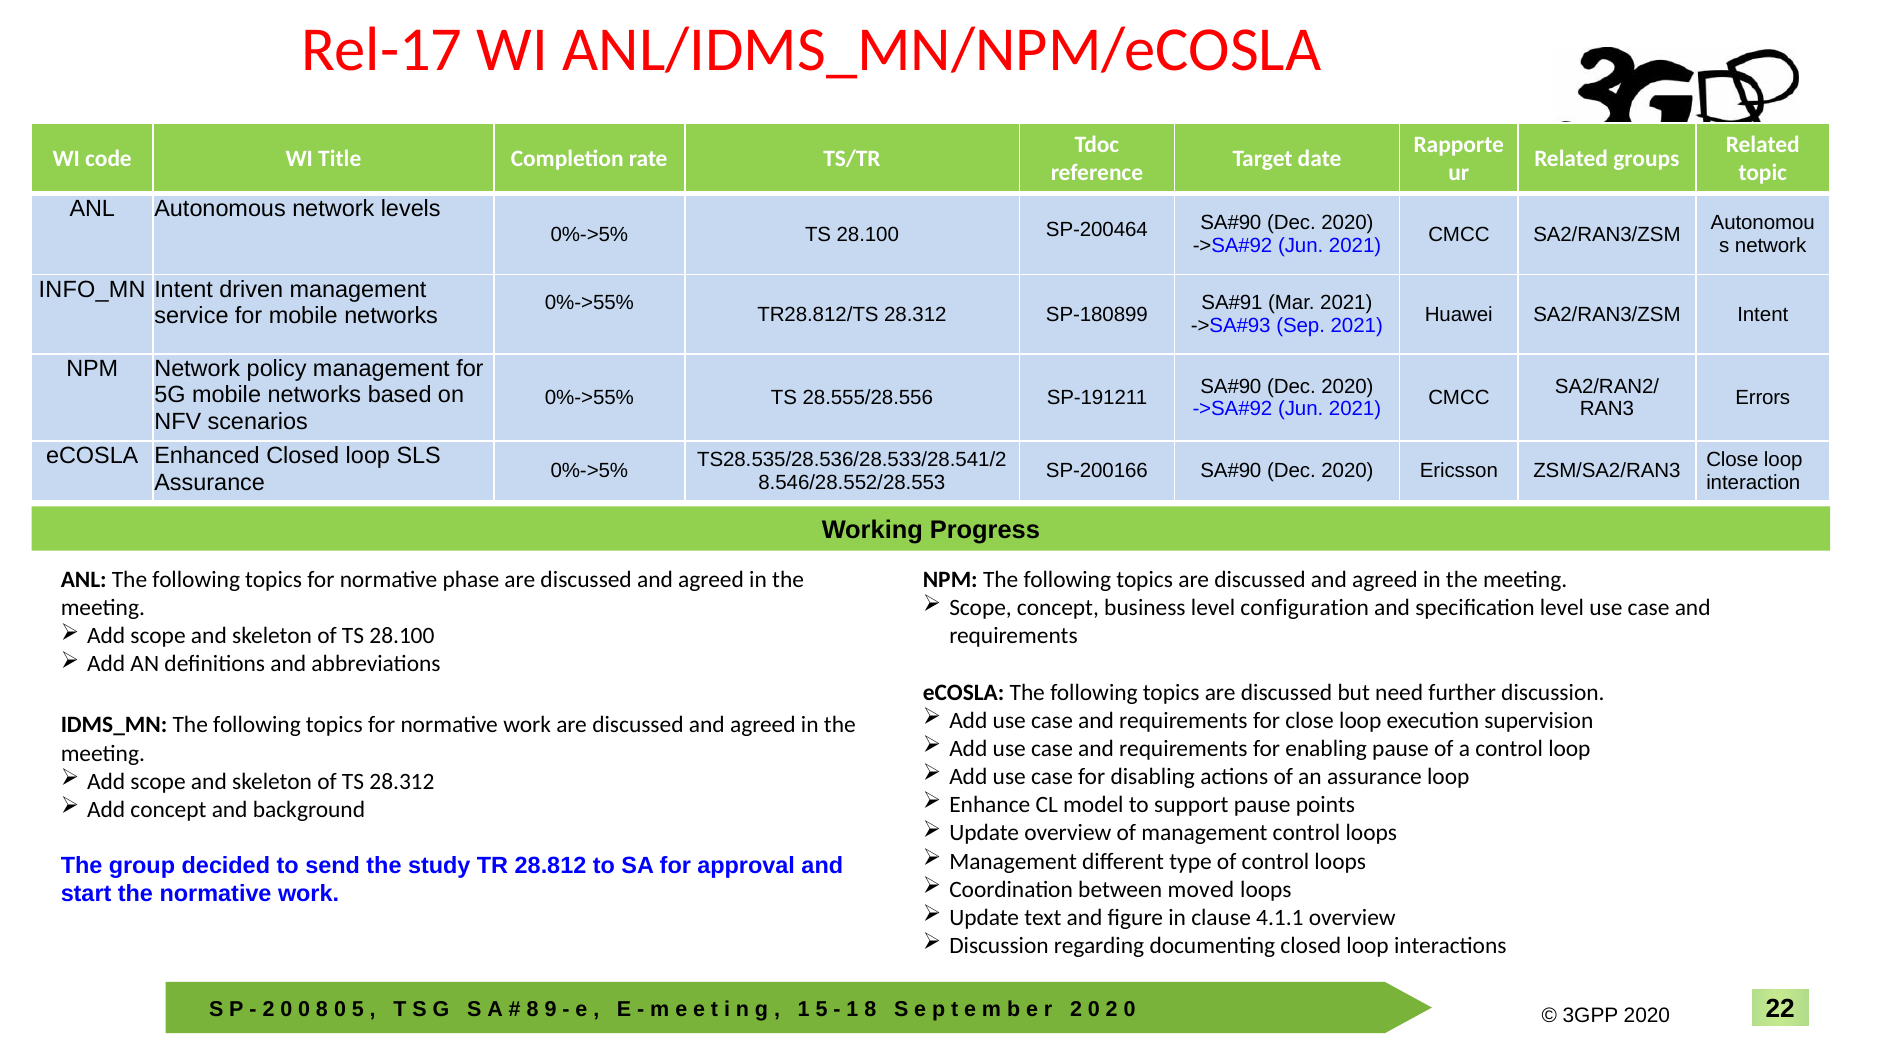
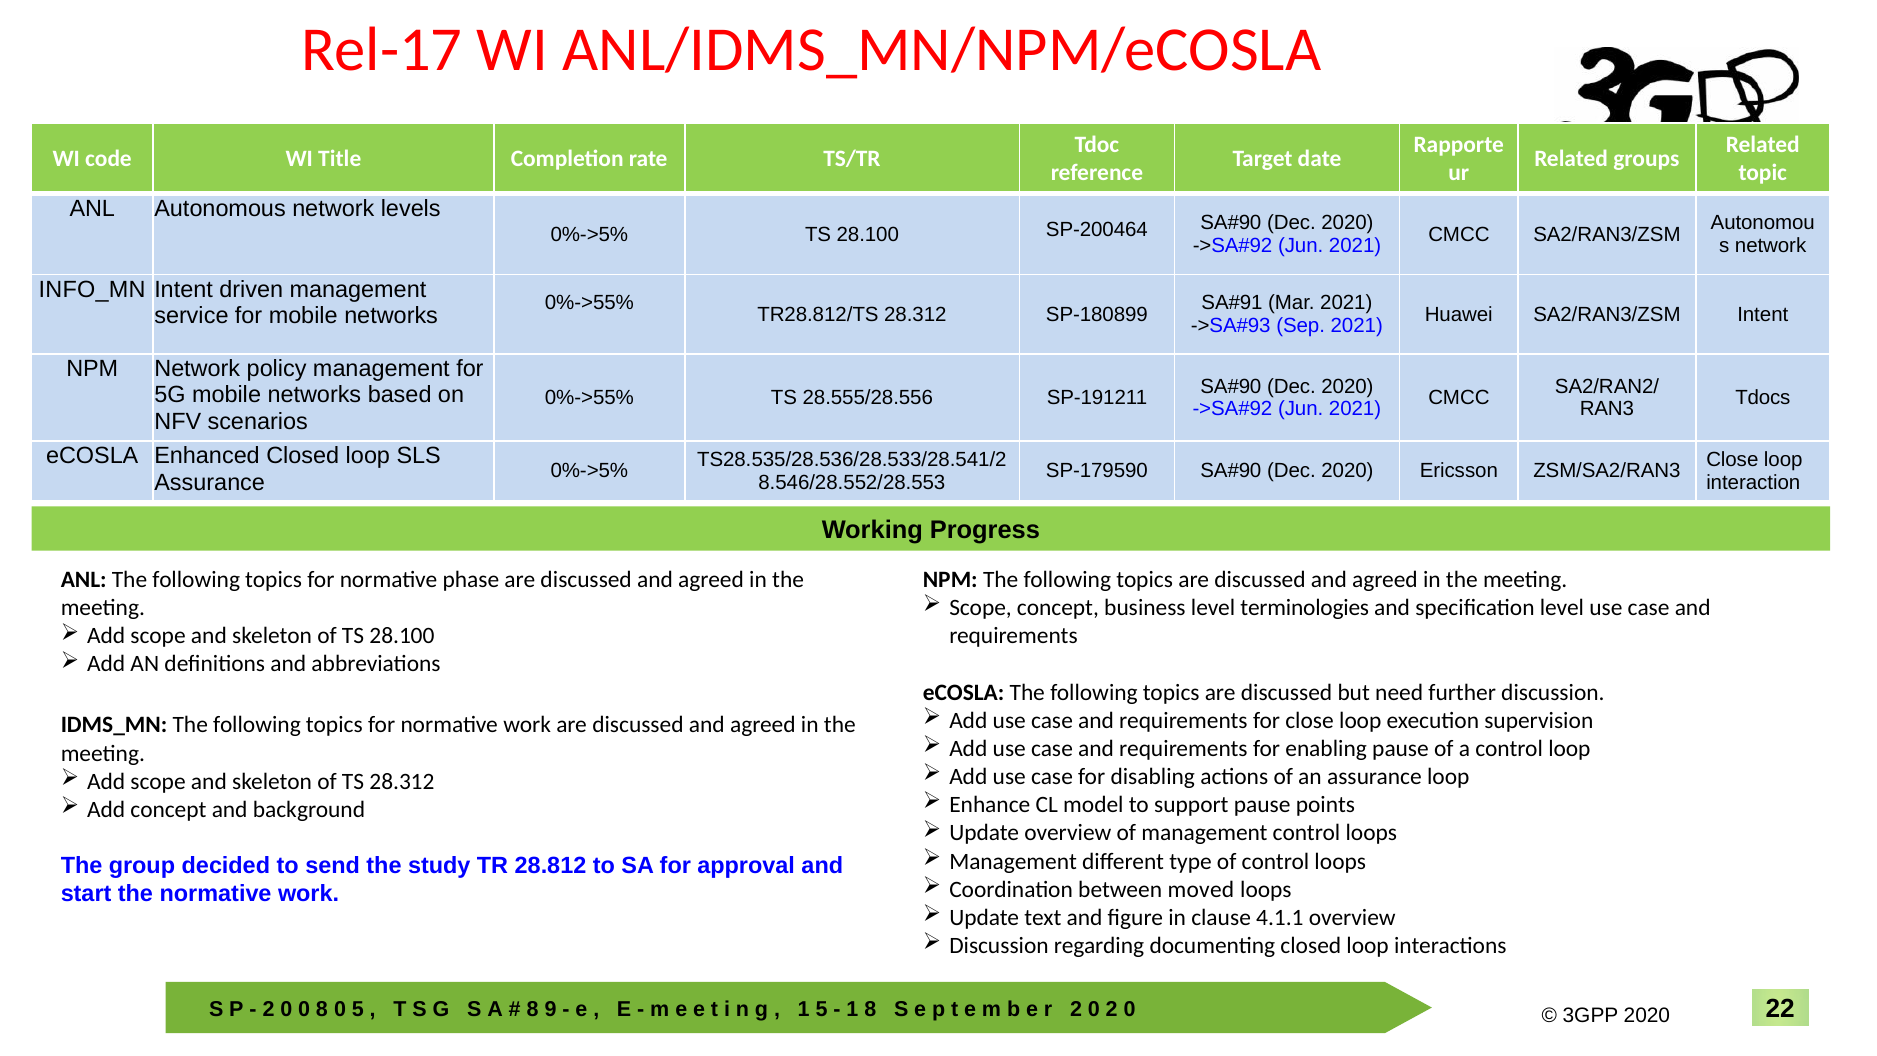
Errors: Errors -> Tdocs (1763, 398)
SP-200166: SP-200166 -> SP-179590 (1097, 471)
configuration: configuration -> terminologies (1305, 608)
